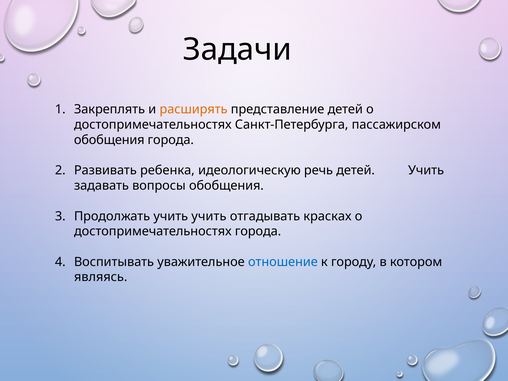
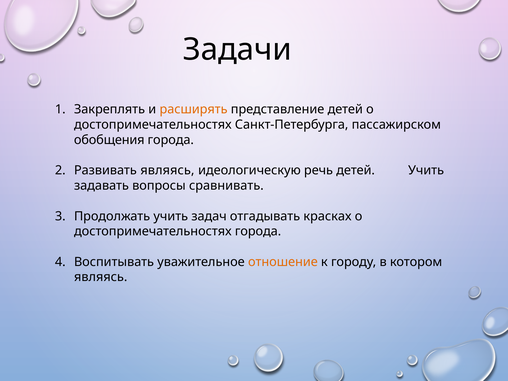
Развивать ребенка: ребенка -> являясь (167, 170)
вопросы обобщения: обобщения -> сравнивать (226, 186)
учить учить: учить -> задач (209, 216)
отношение colour: blue -> orange (283, 262)
